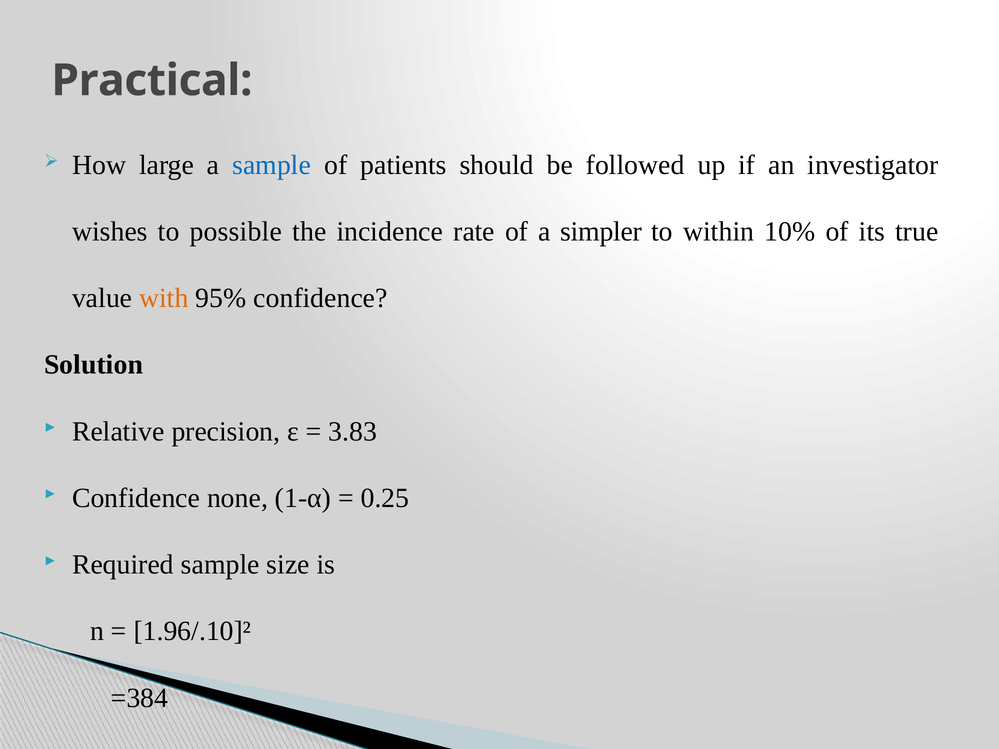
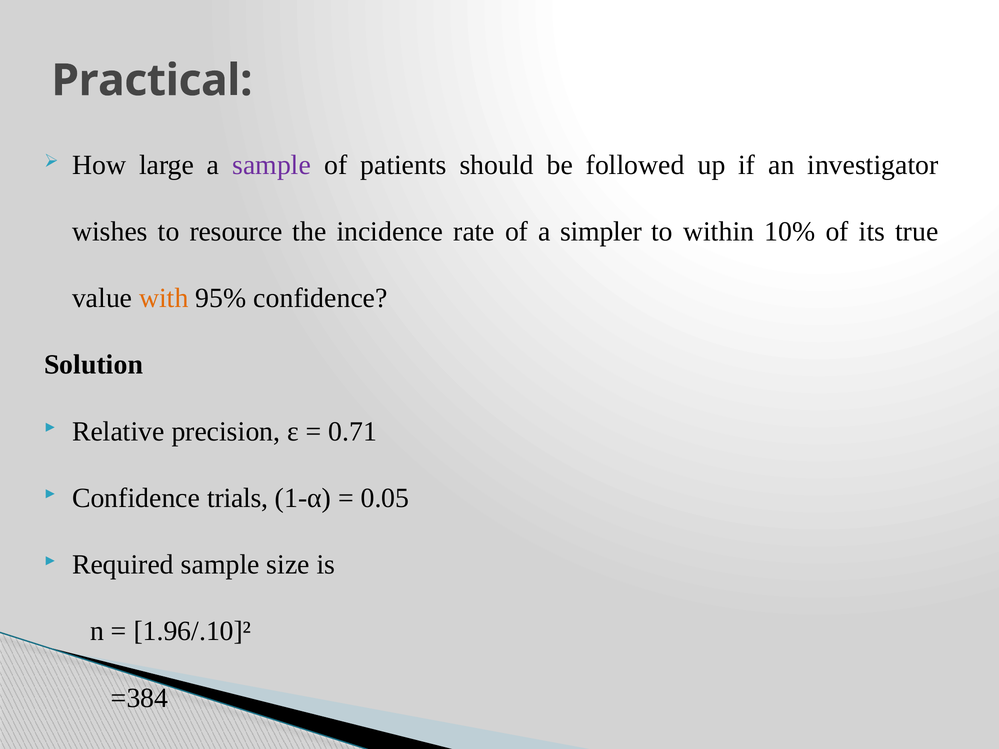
sample colour: blue -> purple (272, 165)
possible: possible -> resource (236, 232)
3.83: 3.83 -> 0.71 (353, 432)
none: none -> trials (238, 498)
0.25: 0.25 -> 0.05 (385, 498)
